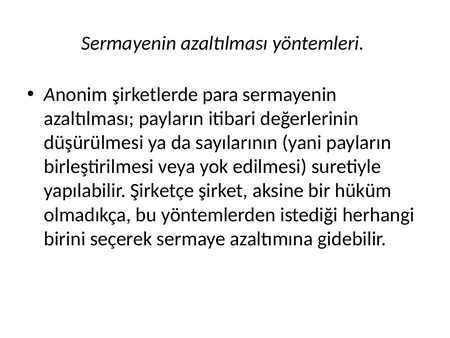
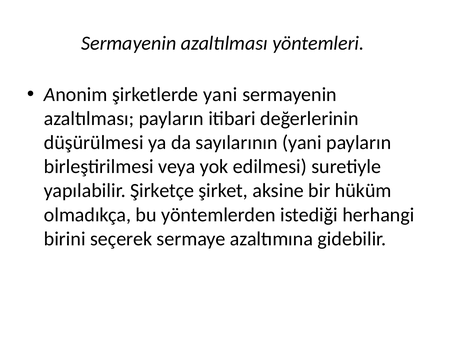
şirketlerde para: para -> yani (220, 94)
